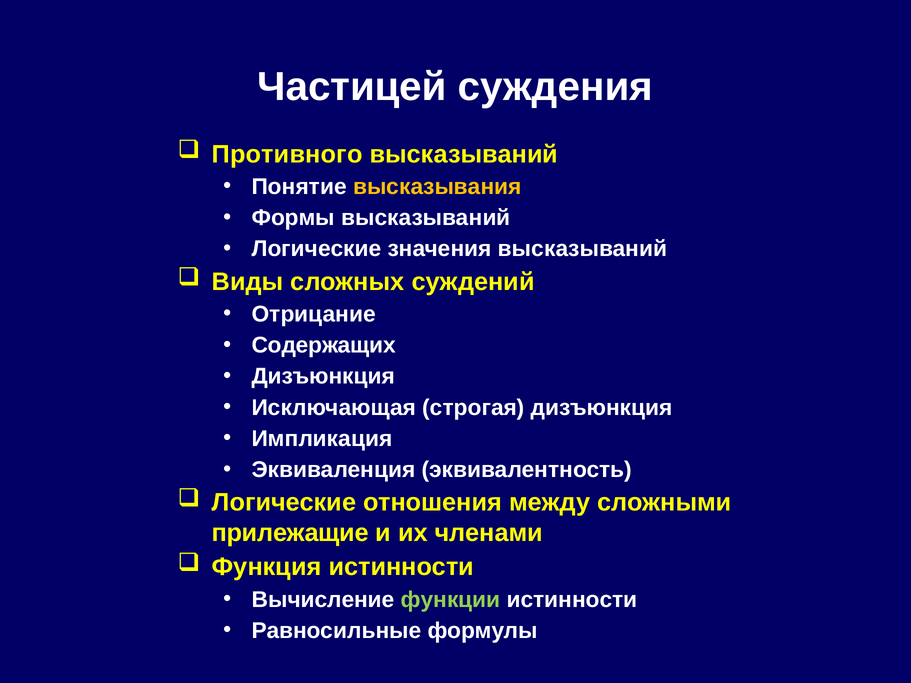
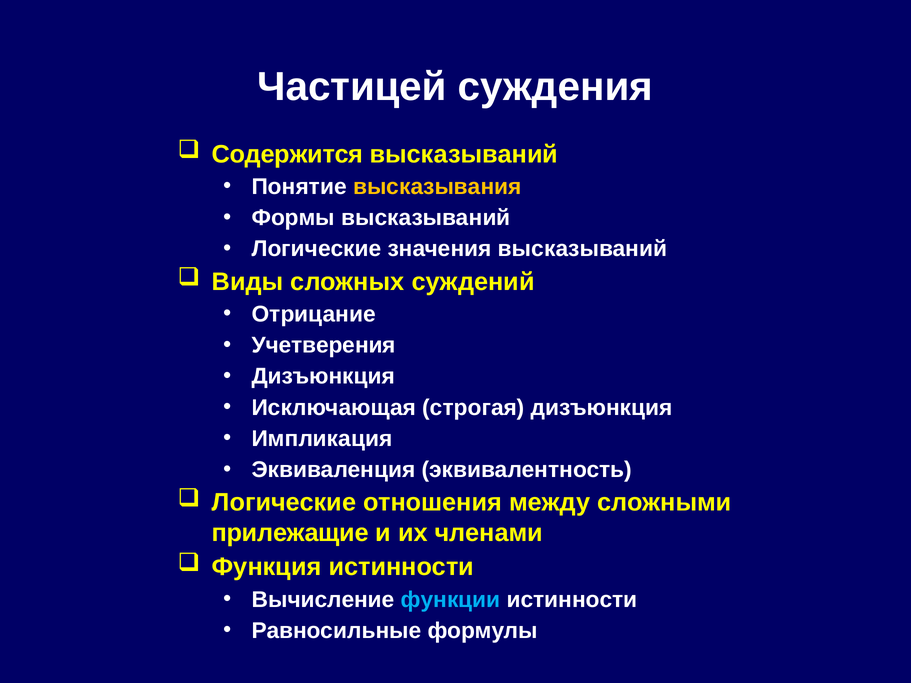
Противного: Противного -> Содержится (287, 154)
Содержащих: Содержащих -> Учетверения (324, 345)
функции colour: light green -> light blue (451, 600)
